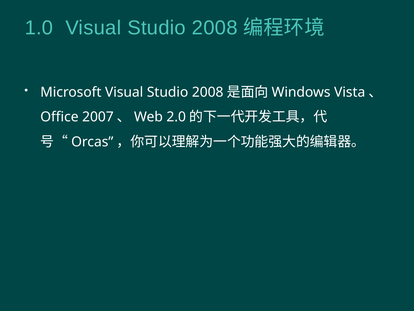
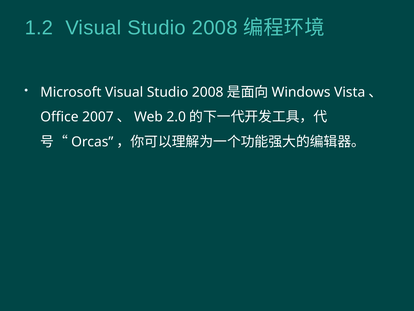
1.0: 1.0 -> 1.2 (39, 28)
